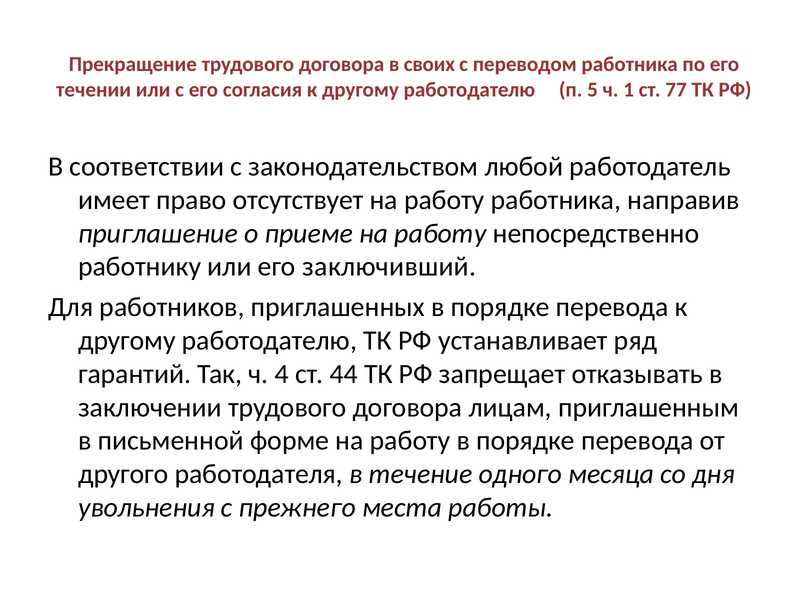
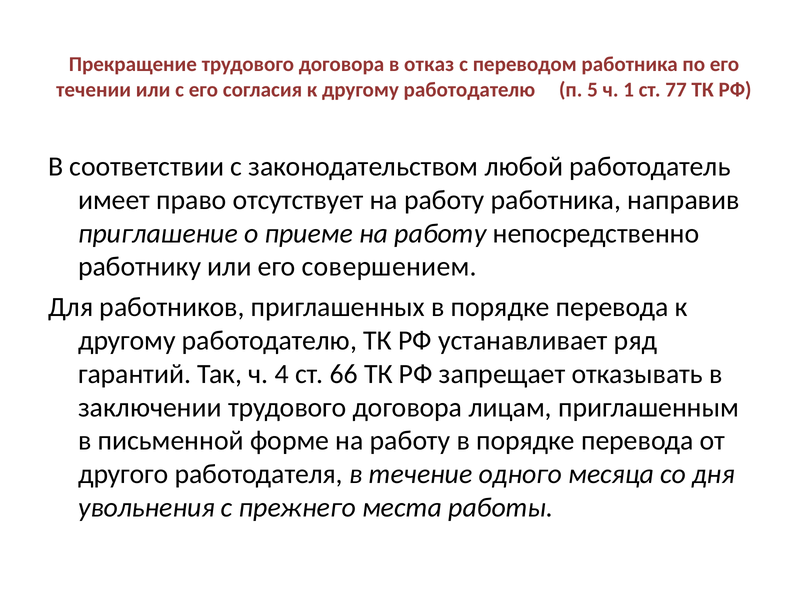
своих: своих -> отказ (429, 64)
заключивший: заключивший -> совершением (389, 267)
44: 44 -> 66 (344, 374)
